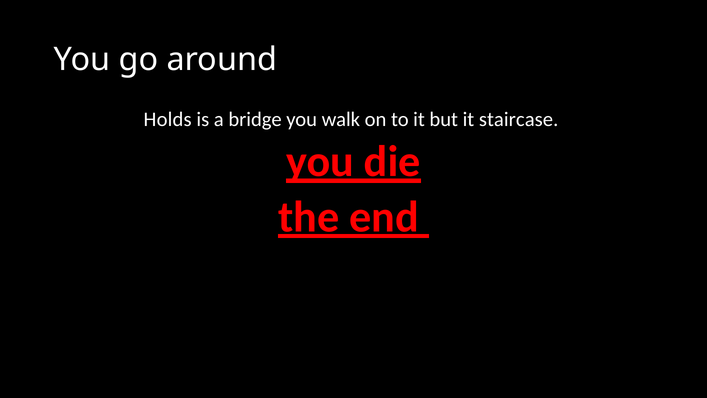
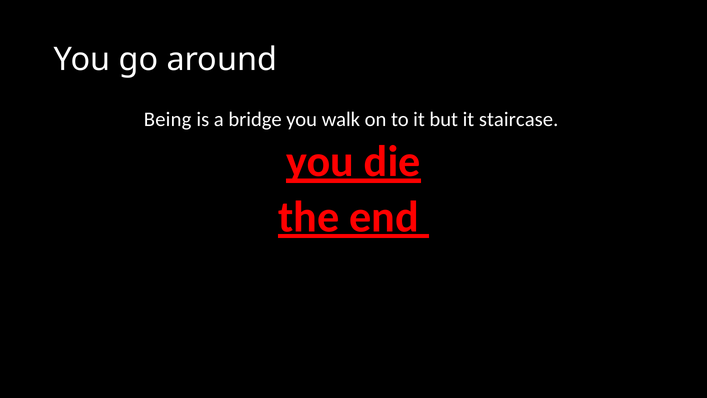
Holds: Holds -> Being (168, 120)
